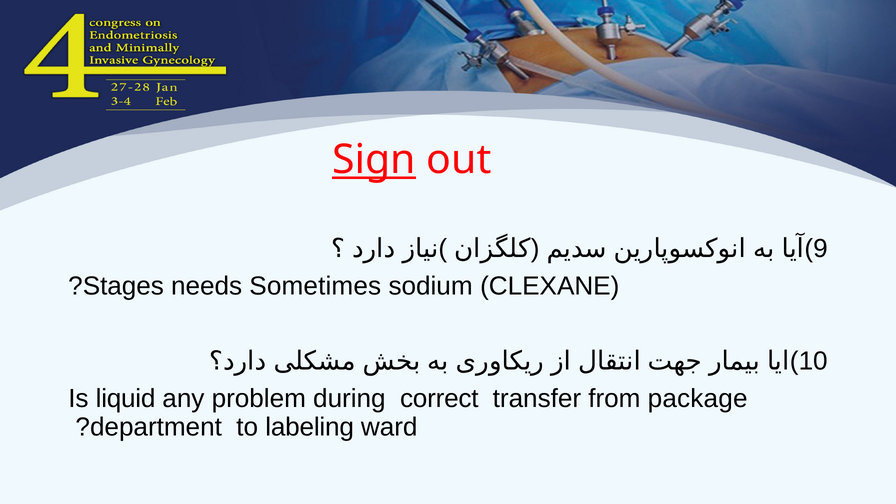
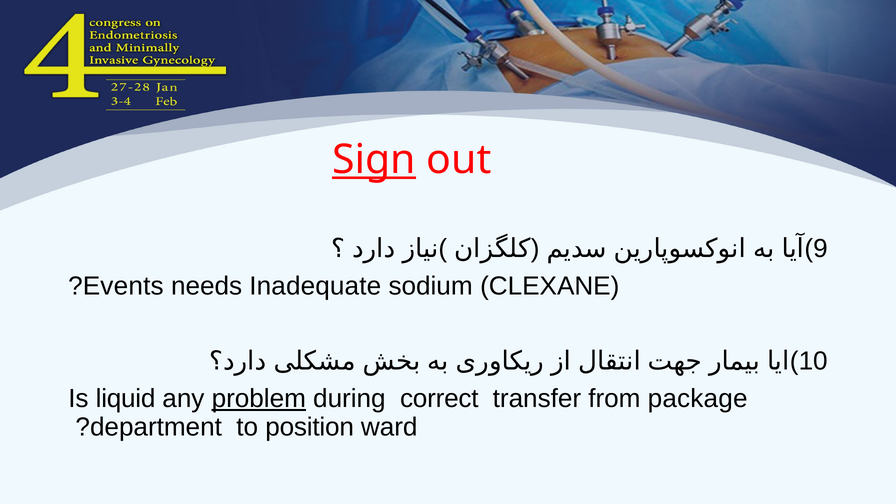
Stages: Stages -> Events (123, 286)
Sometimes: Sometimes -> Inadequate (315, 286)
problem underline: none -> present (259, 399)
labeling: labeling -> position (310, 427)
